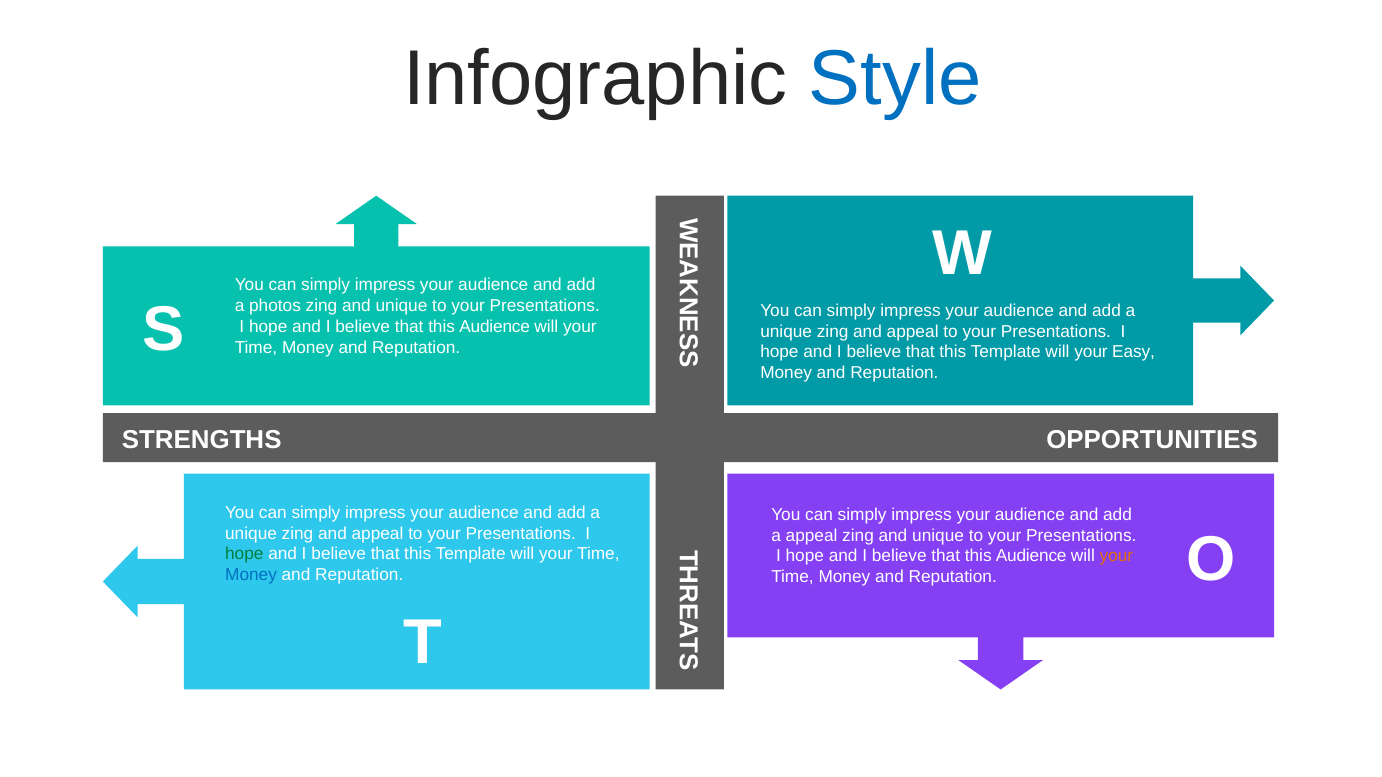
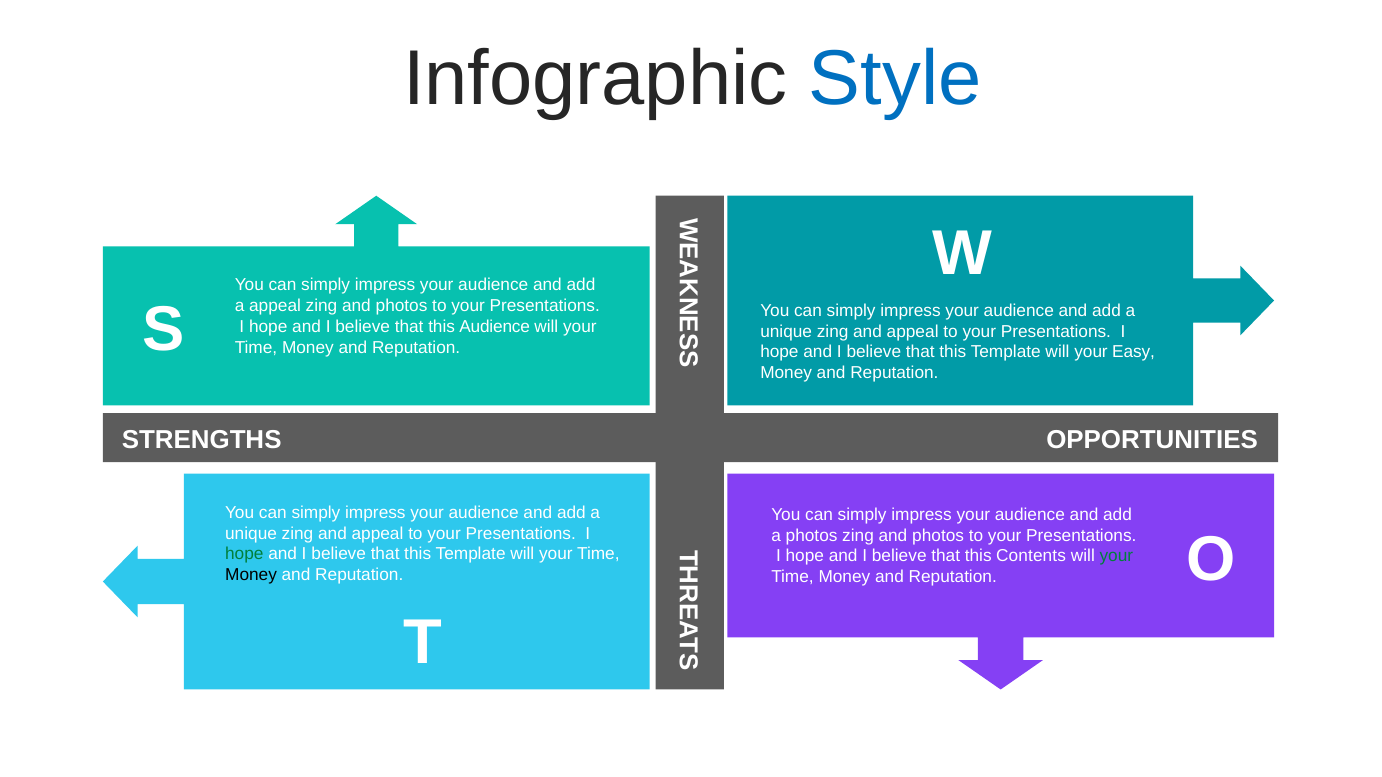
a photos: photos -> appeal (275, 306)
unique: unique -> photos (402, 306)
a appeal: appeal -> photos (812, 536)
unique: unique -> photos (938, 536)
Audience: Audience -> Contents (1031, 556)
your colour: orange -> green (1116, 556)
Money colour: blue -> black (251, 575)
